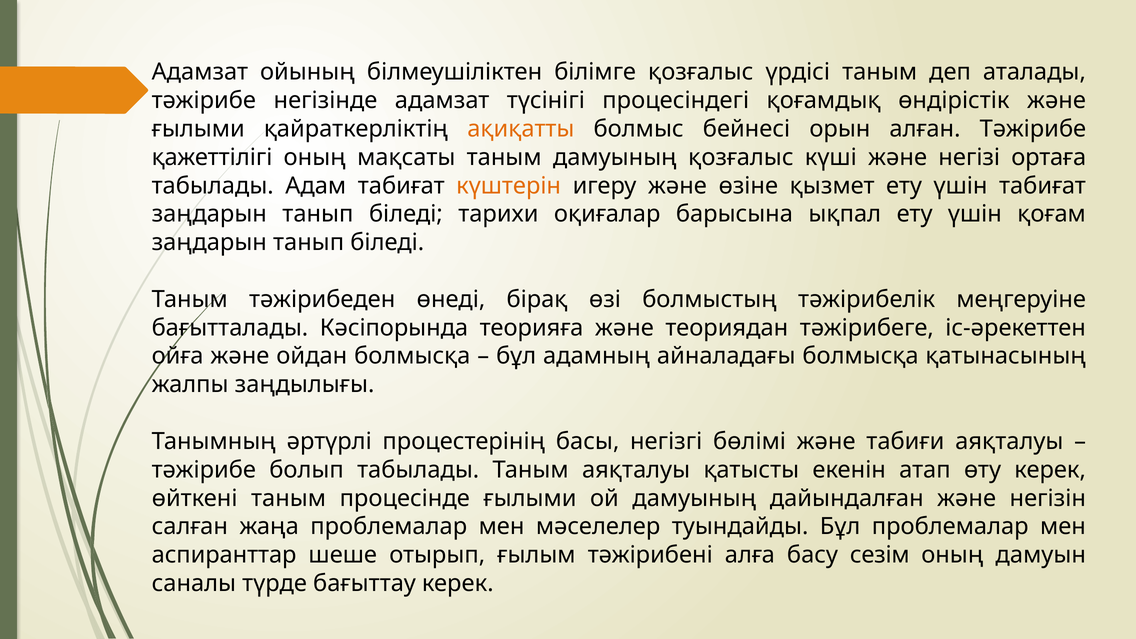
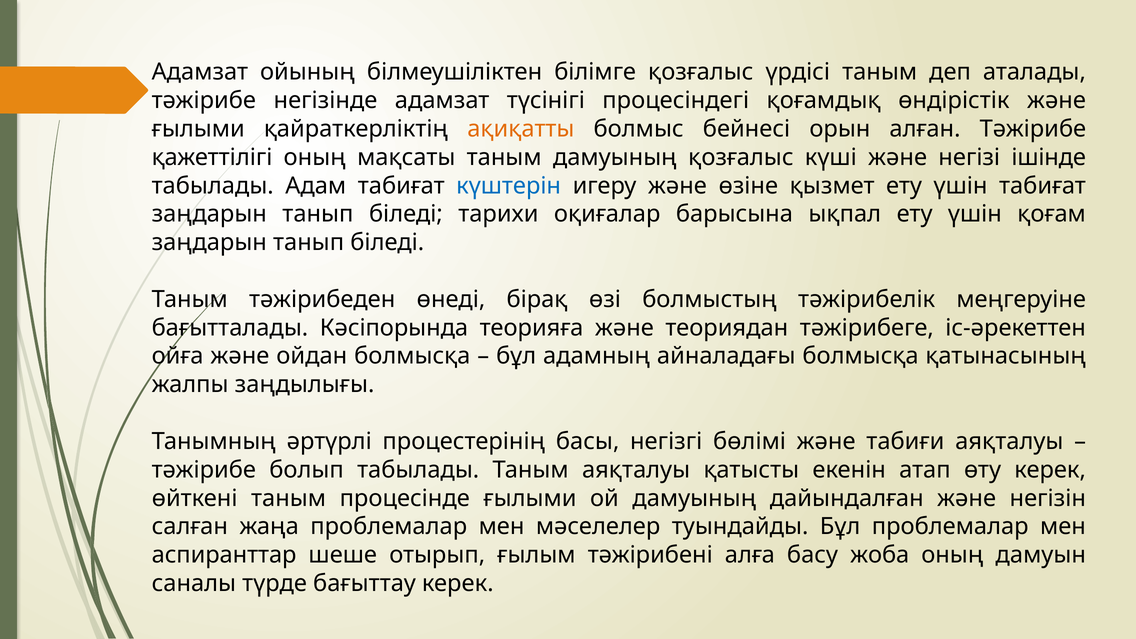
ортаға: ортаға -> ішінде (1049, 157)
күштерін colour: orange -> blue (509, 186)
сезім: сезім -> жоба (880, 555)
